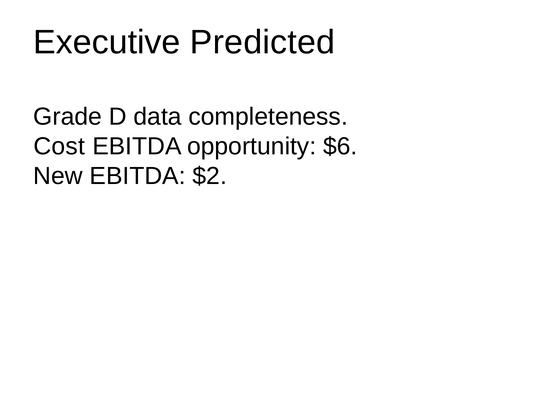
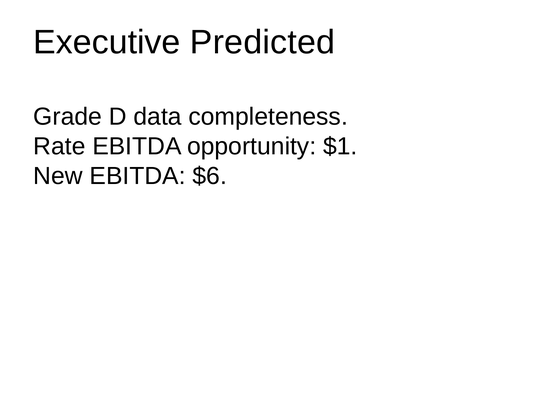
Cost: Cost -> Rate (59, 146)
$6: $6 -> $1 (340, 146)
$2: $2 -> $6 (210, 176)
